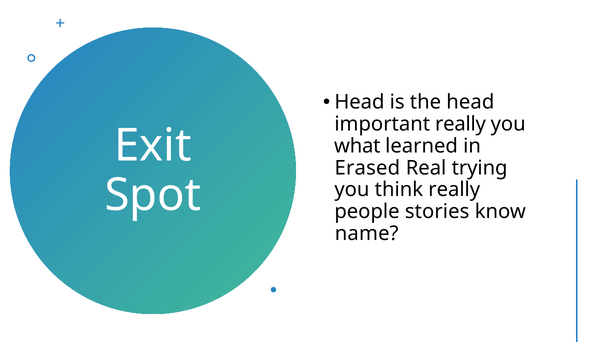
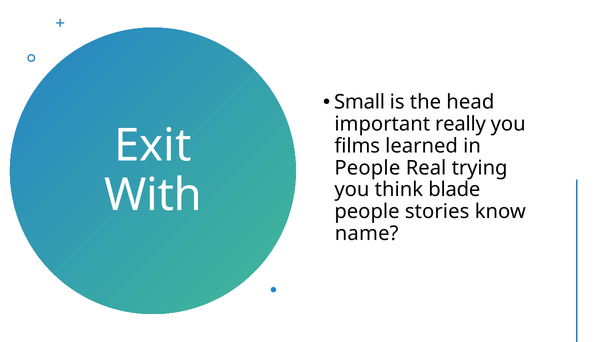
Head: Head -> Small (360, 102)
what: what -> films (357, 146)
Erased: Erased -> People (367, 168)
Spot: Spot -> With (153, 195)
think really: really -> blade (454, 189)
